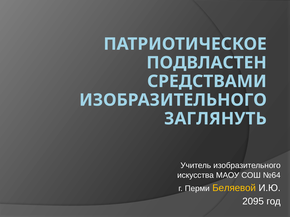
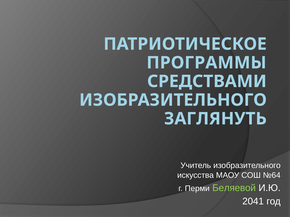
ПОДВЛАСТЕН: ПОДВЛАСТЕН -> ПРОГРАММЫ (206, 63)
Беляевой colour: yellow -> light green (234, 188)
2095: 2095 -> 2041 (253, 202)
